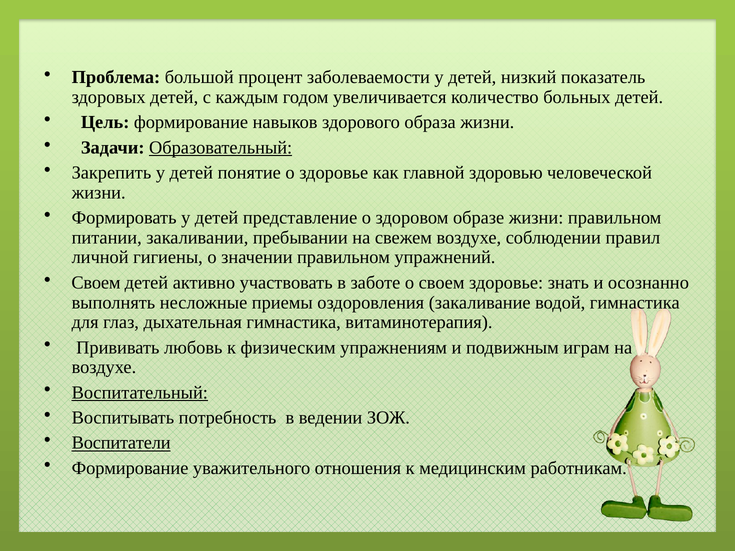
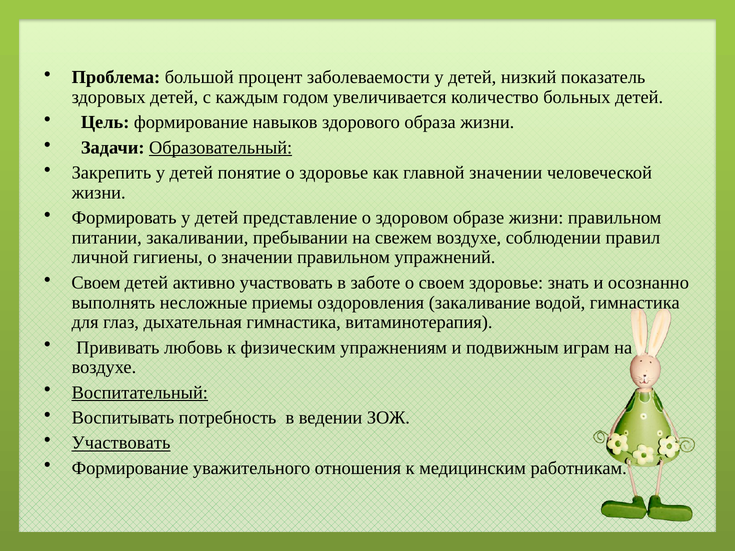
главной здоровью: здоровью -> значении (506, 173)
Воспитатели: Воспитатели -> Участвовать (121, 443)
